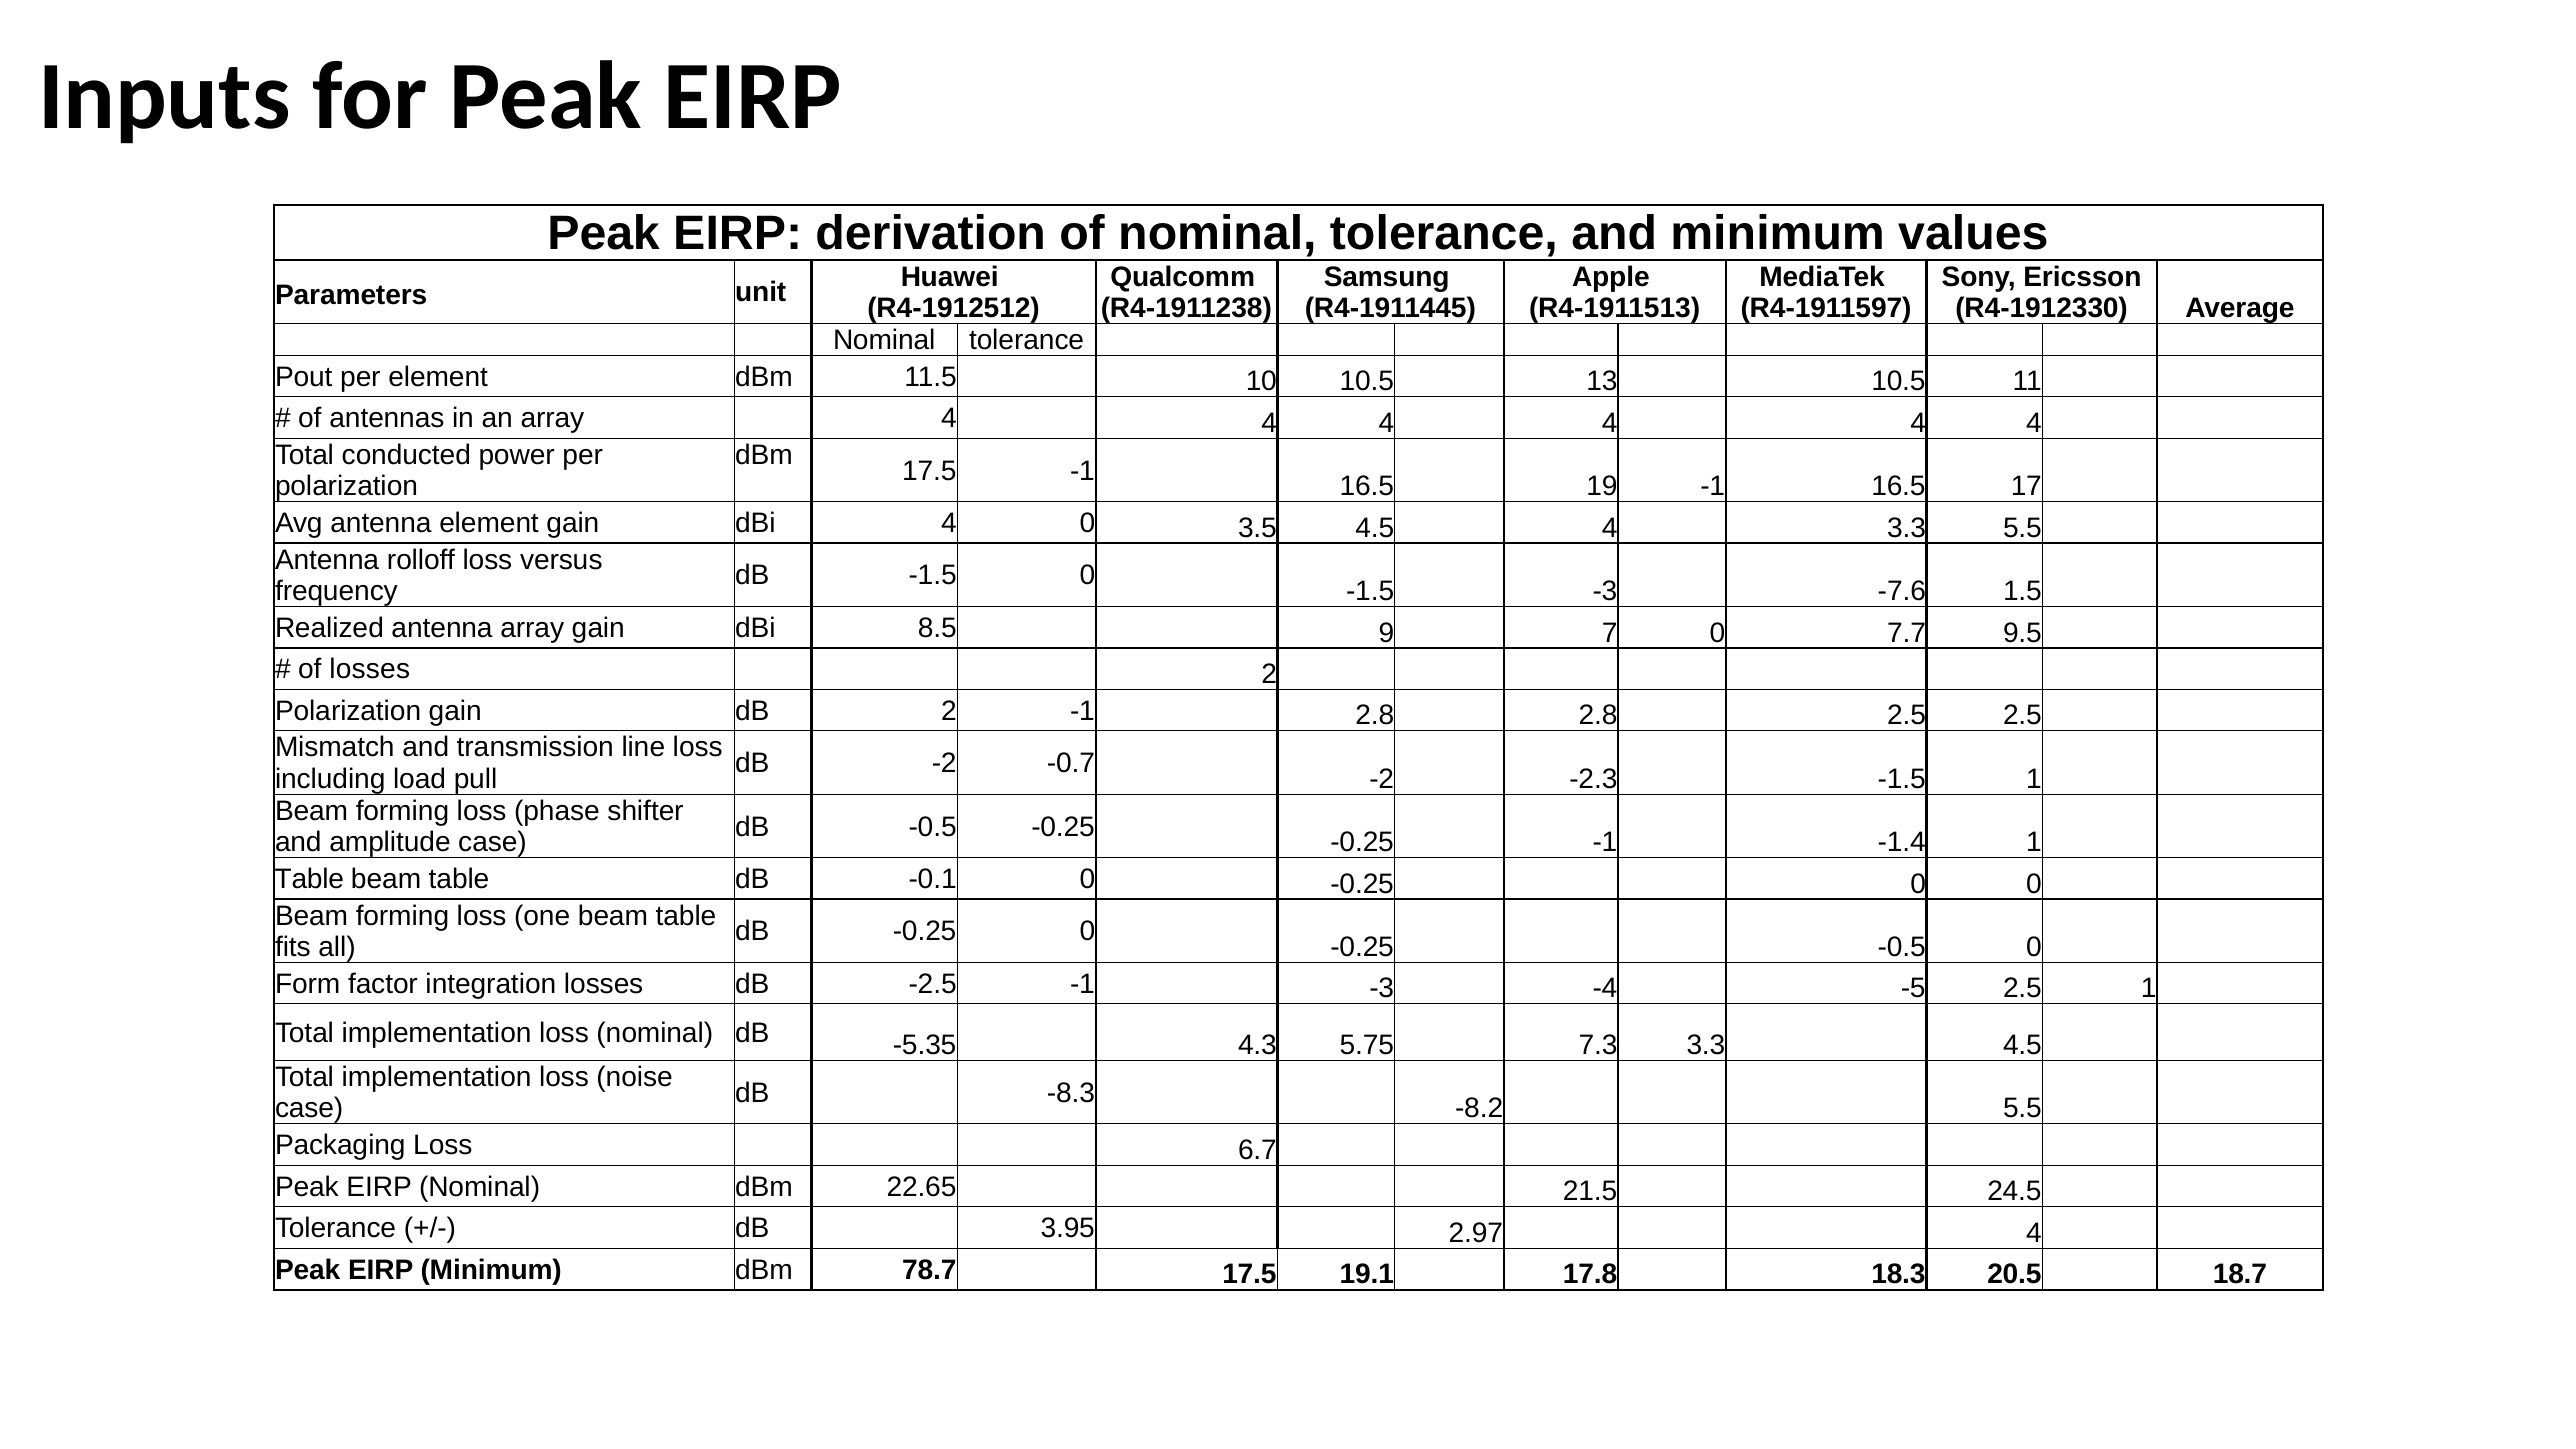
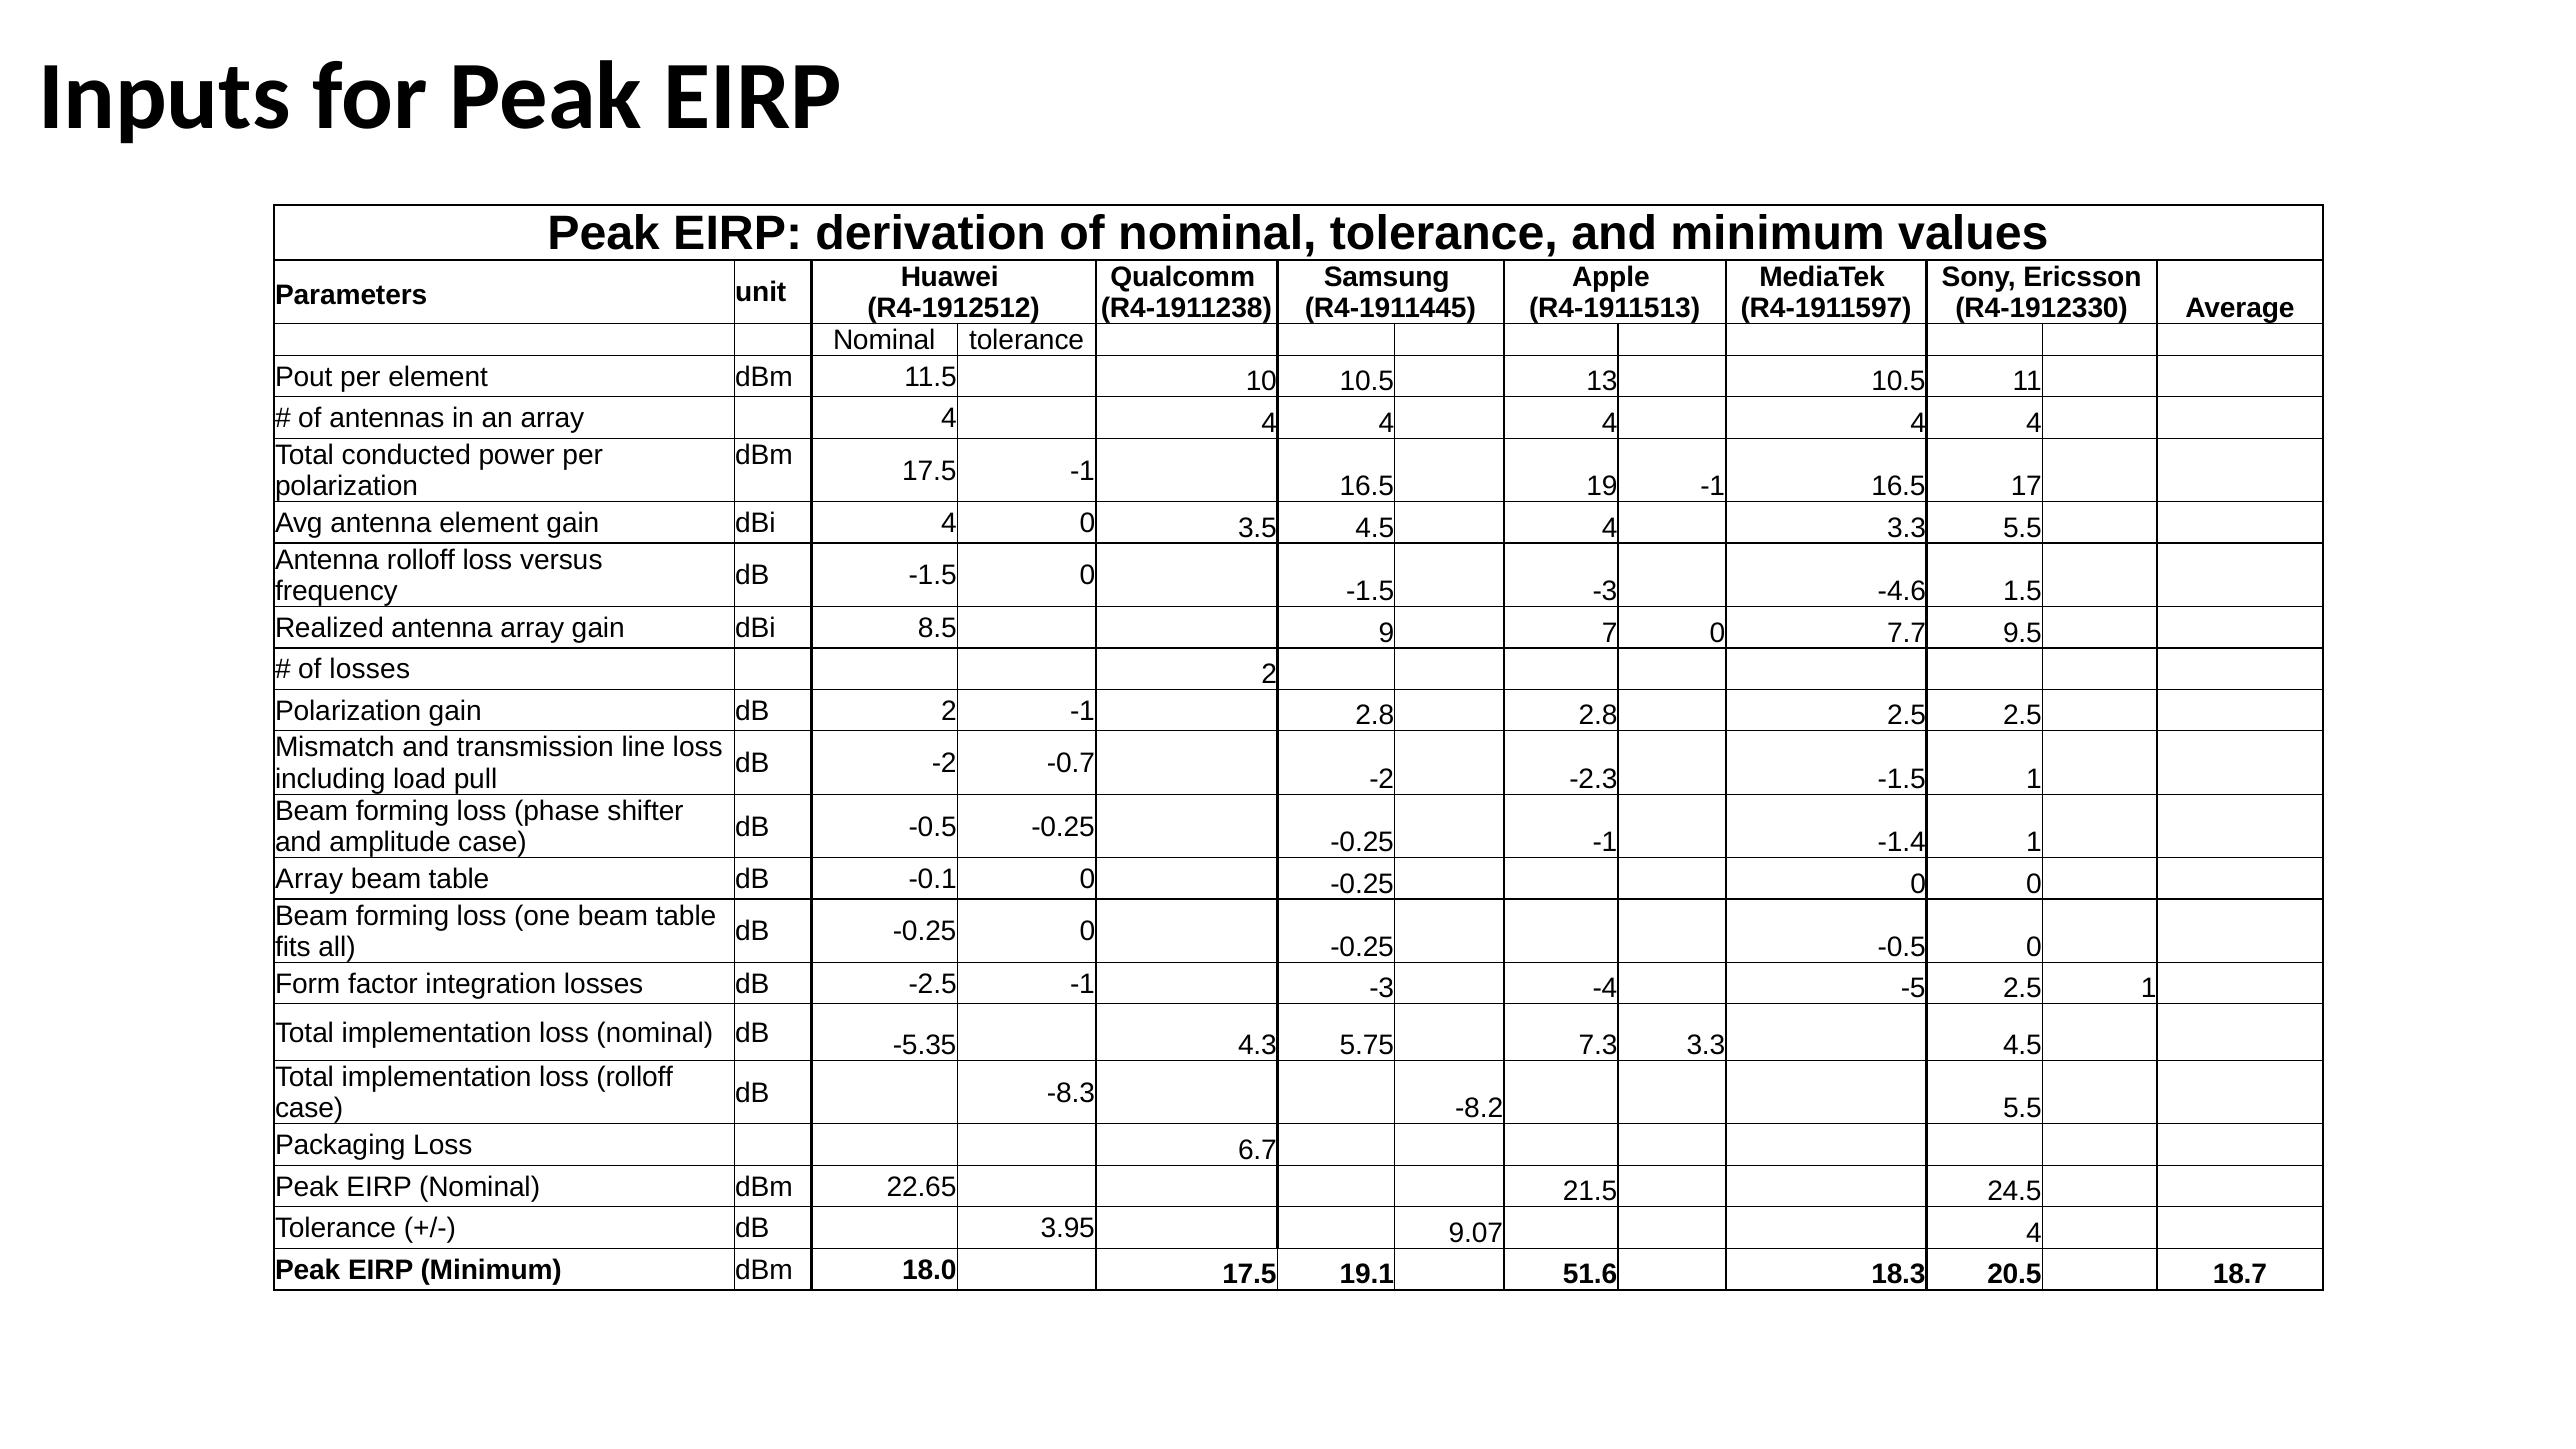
-7.6: -7.6 -> -4.6 (1902, 591)
Table: Table -> Array (309, 879)
loss noise: noise -> rolloff (635, 1077)
2.97: 2.97 -> 9.07 (1476, 1233)
78.7: 78.7 -> 18.0 (929, 1270)
17.8: 17.8 -> 51.6 (1590, 1274)
